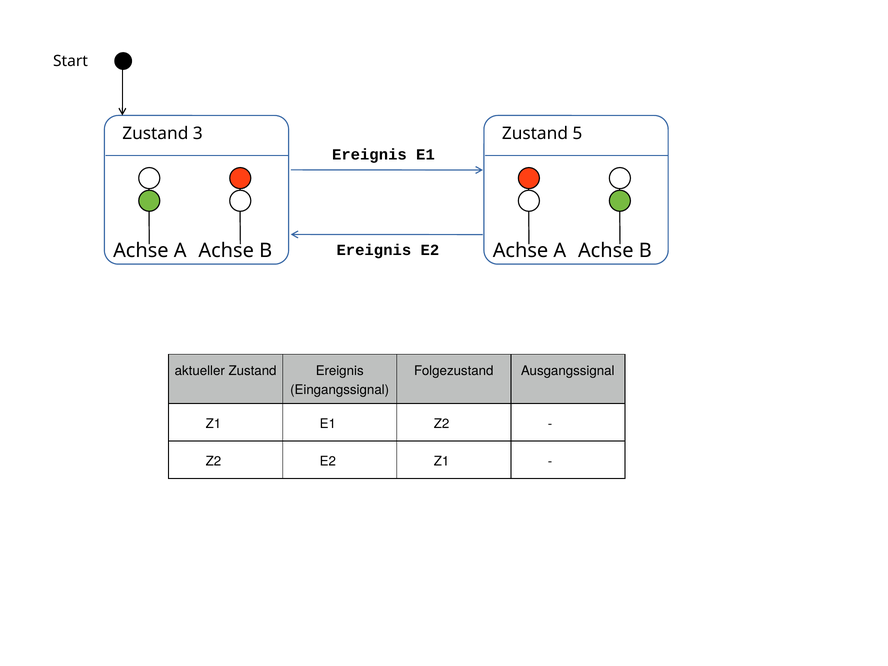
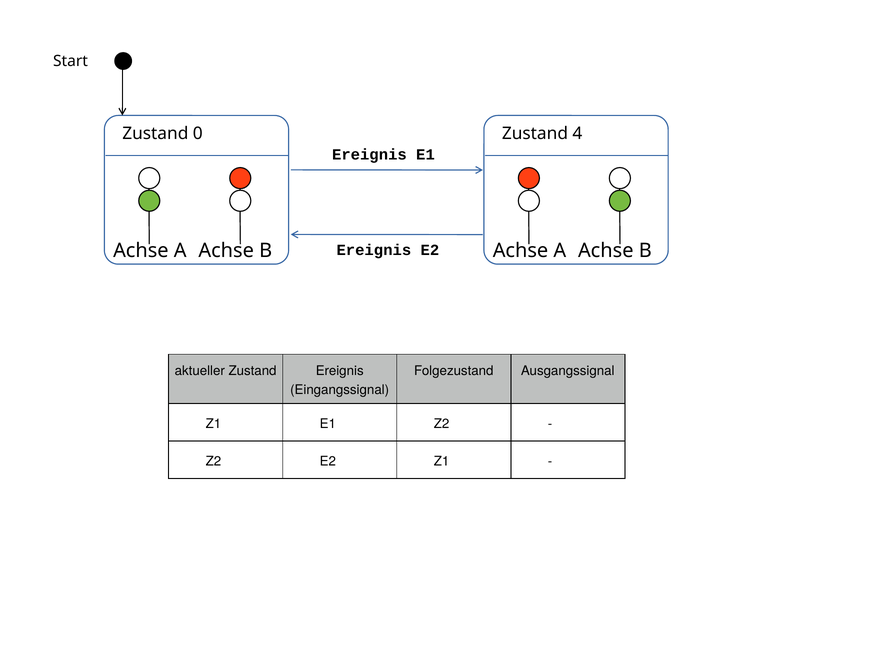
3: 3 -> 0 (198, 134)
5: 5 -> 4 (577, 134)
